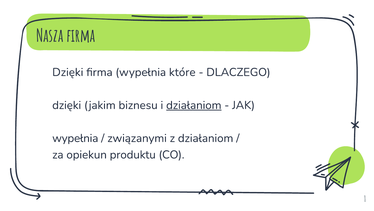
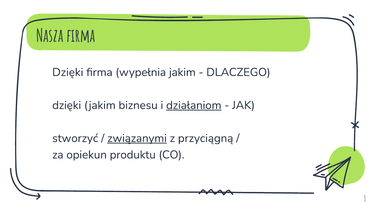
wypełnia które: które -> jakim (182, 72)
wypełnia: wypełnia -> stworzyć (75, 138)
związanymi underline: none -> present (137, 138)
z działaniom: działaniom -> przyciągną (206, 138)
